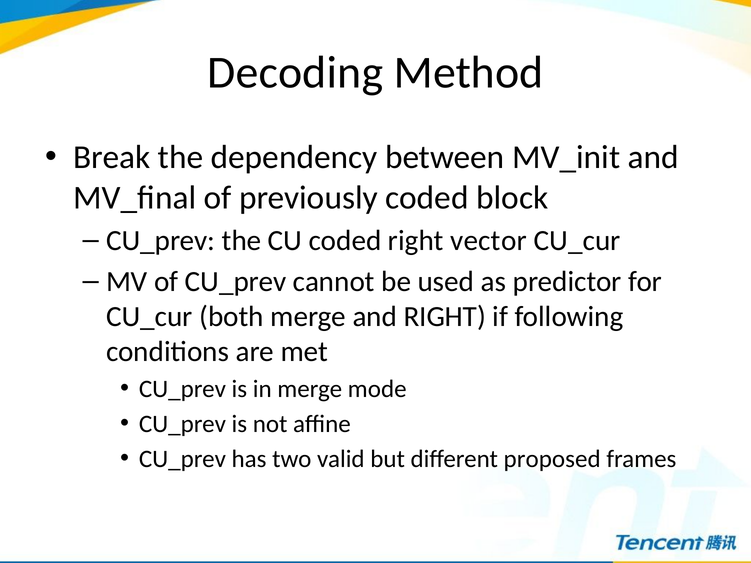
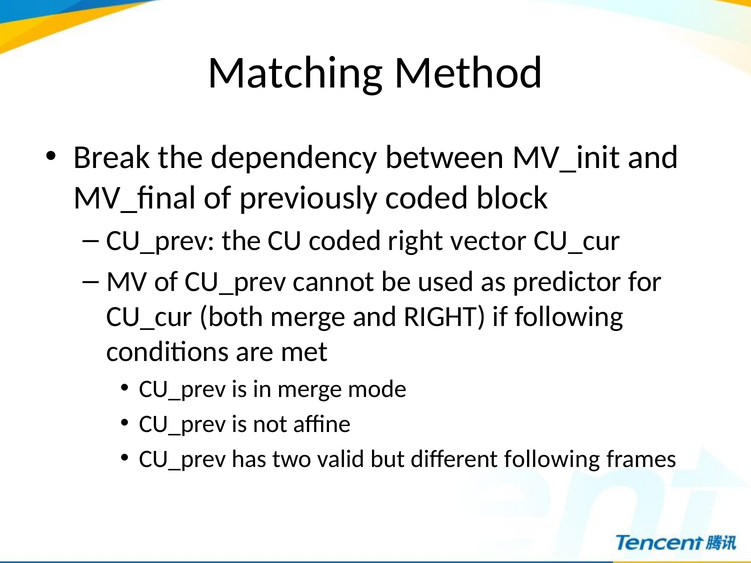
Decoding: Decoding -> Matching (295, 73)
different proposed: proposed -> following (552, 459)
